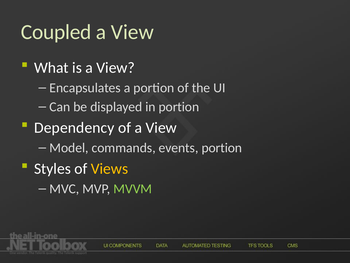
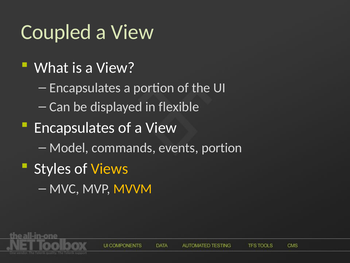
in portion: portion -> flexible (179, 107)
Dependency: Dependency -> Encapsulates (74, 128)
MVVM colour: light green -> yellow (133, 188)
